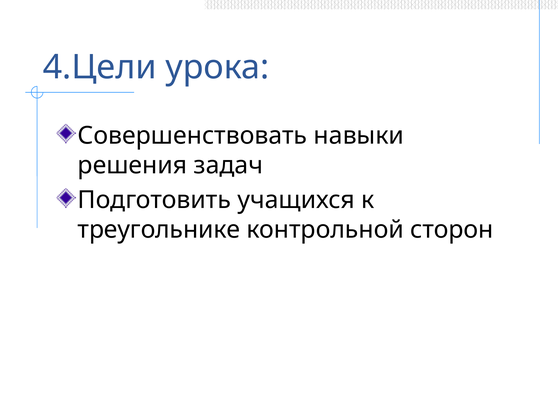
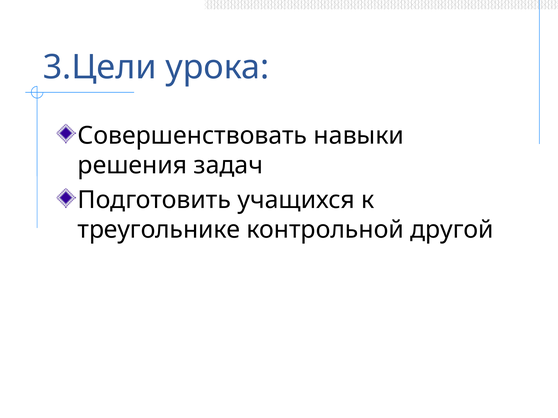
4.Цели: 4.Цели -> 3.Цели (100, 67)
сторон: сторон -> другой (452, 230)
